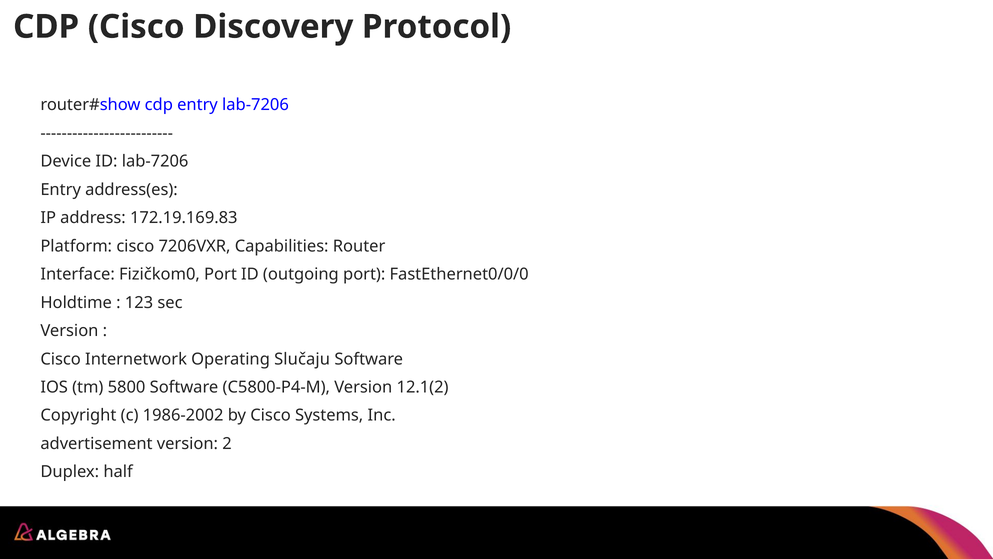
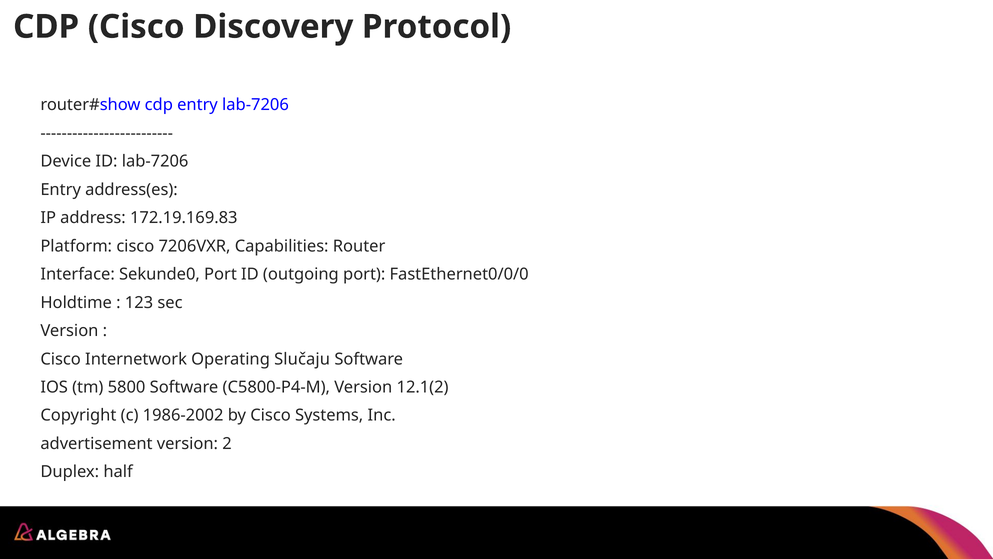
Fizičkom0: Fizičkom0 -> Sekunde0 (159, 274)
